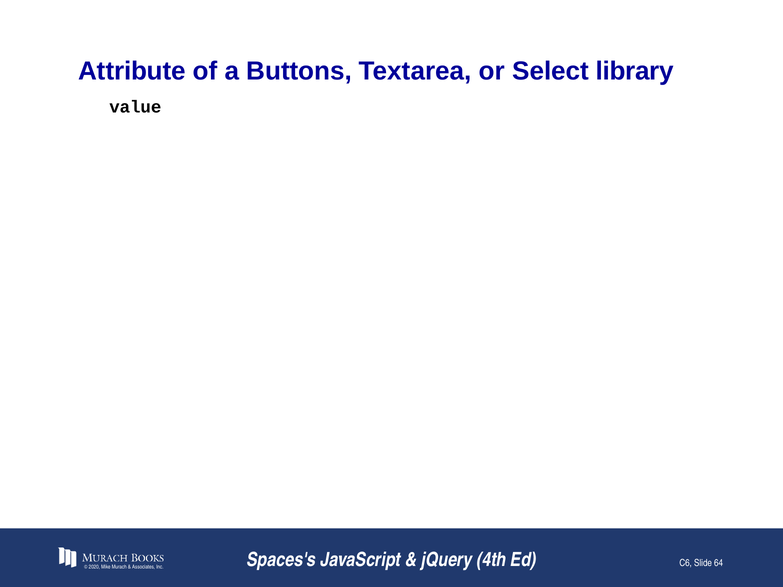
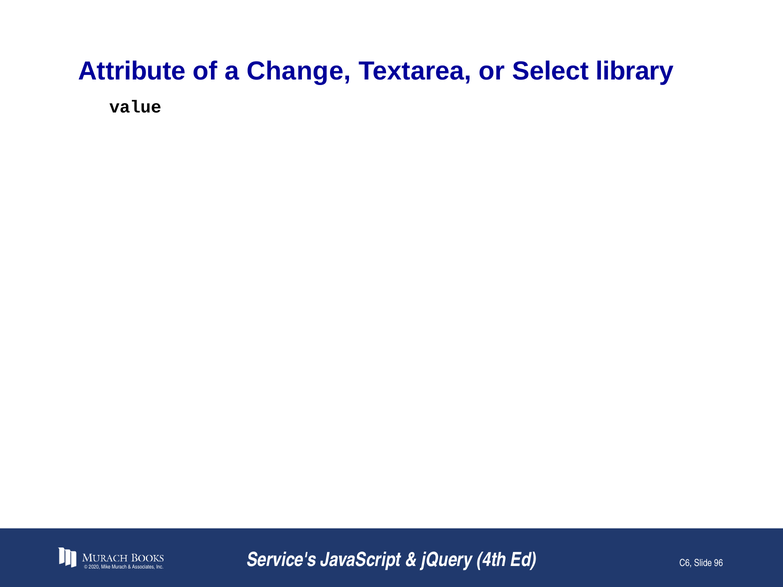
Buttons: Buttons -> Change (299, 71)
Spaces's: Spaces's -> Service's (281, 560)
64: 64 -> 96 (719, 563)
